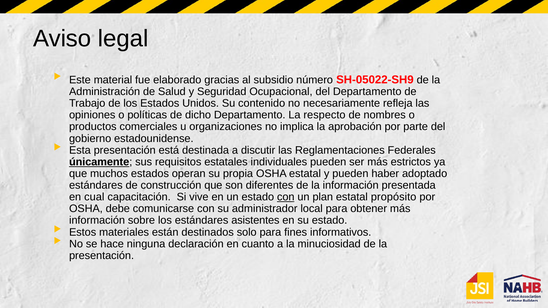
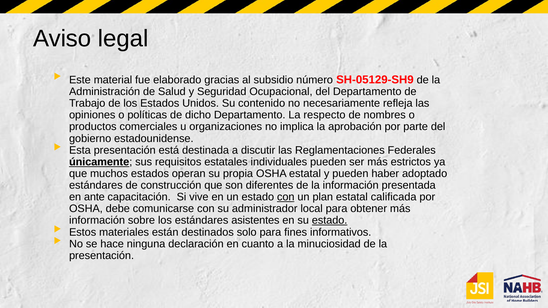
SH-05022-SH9: SH-05022-SH9 -> SH-05129-SH9 (375, 80)
cual: cual -> ante (94, 197)
propósito: propósito -> calificada (394, 197)
estado underline: none -> present (330, 221)
